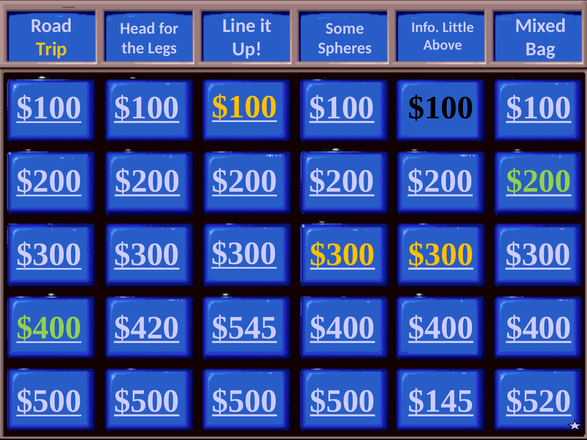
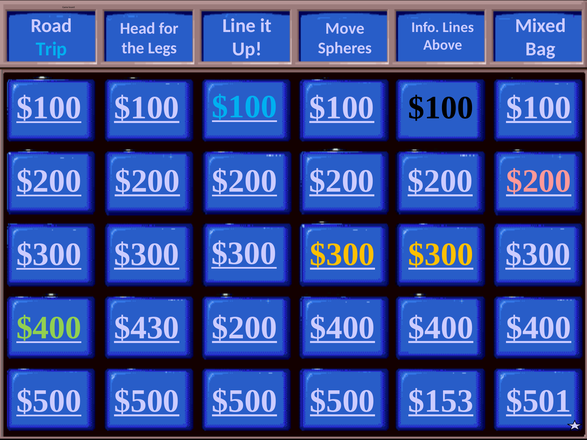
Little: Little -> Lines (458, 27)
Some: Some -> Move (345, 28)
Trip colour: yellow -> light blue (51, 49)
$100 colour: yellow -> light blue (245, 107)
$200 colour: light green -> pink (539, 181)
$420: $420 -> $430 (147, 328)
$545: $545 -> $200 (245, 328)
$145: $145 -> $153 (441, 401)
$520: $520 -> $501 (539, 401)
